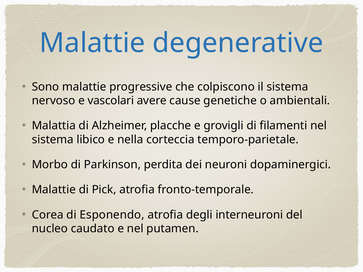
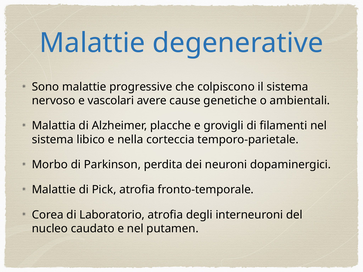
Esponendo: Esponendo -> Laboratorio (112, 215)
